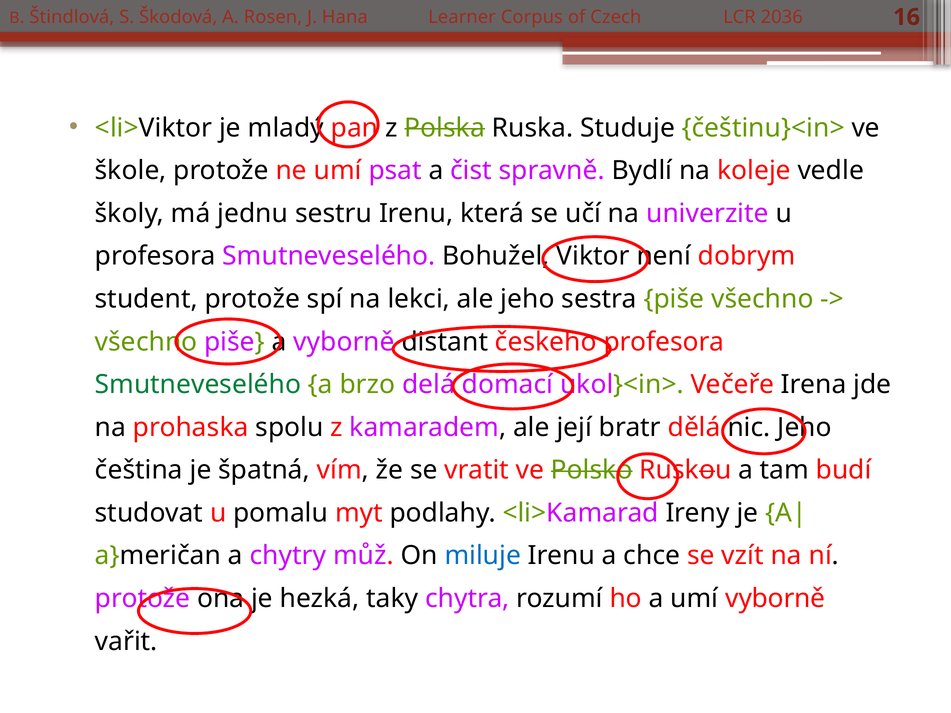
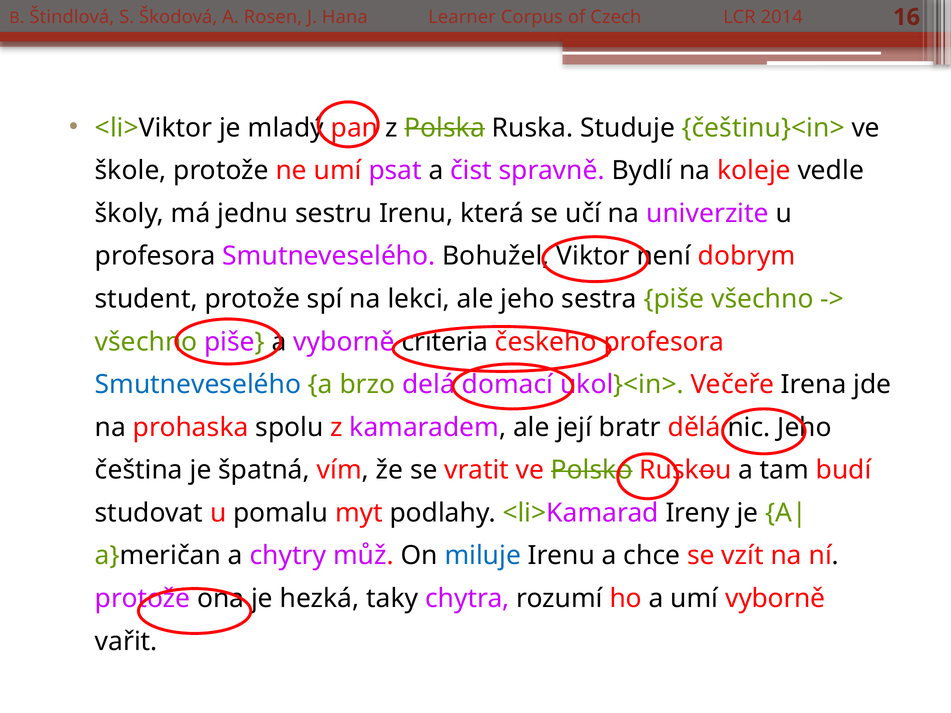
2036: 2036 -> 2014 (782, 17)
distant: distant -> criteria (445, 342)
Smutneveselého colour: green -> blue (198, 385)
